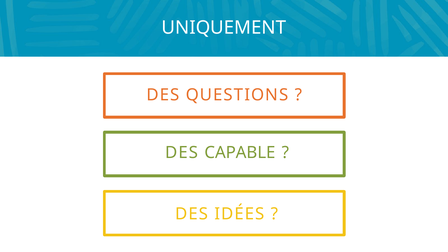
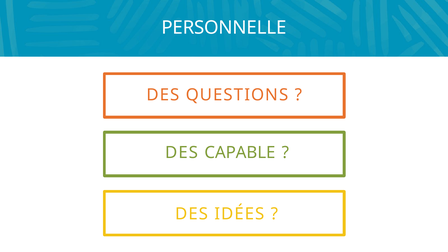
UNIQUEMENT: UNIQUEMENT -> PERSONNELLE (224, 28)
